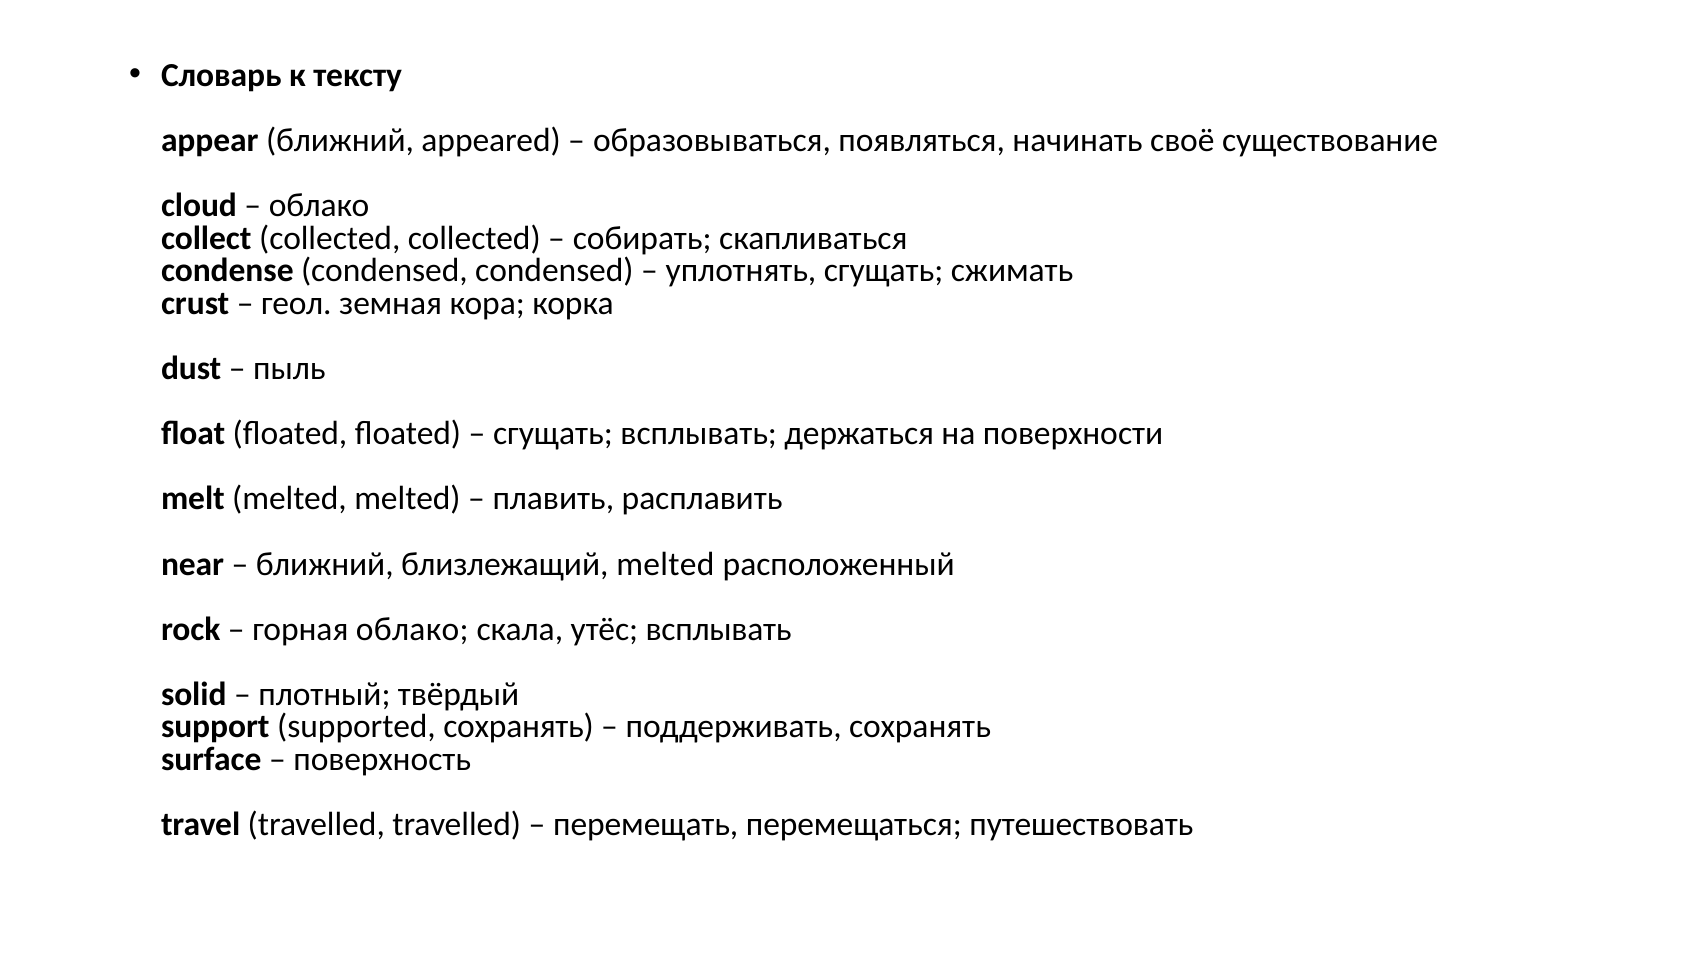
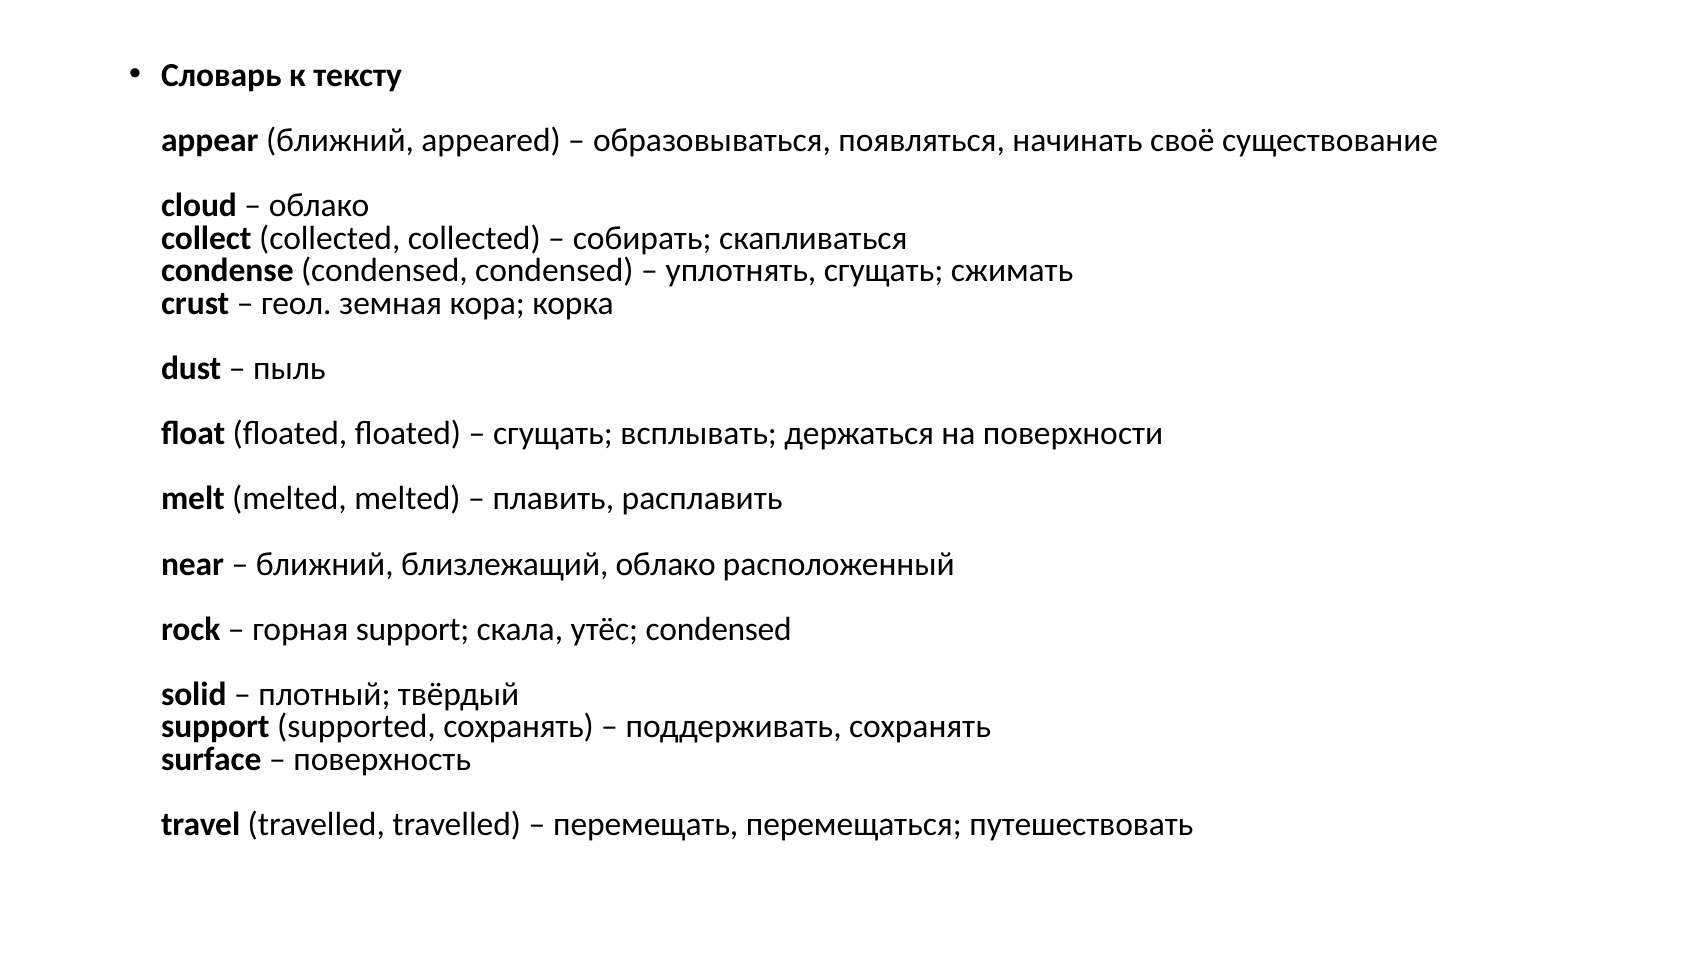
близлежащий melted: melted -> облако (666, 564)
горная облако: облако -> support (413, 629)
утёс всплывать: всплывать -> condensed (719, 629)
